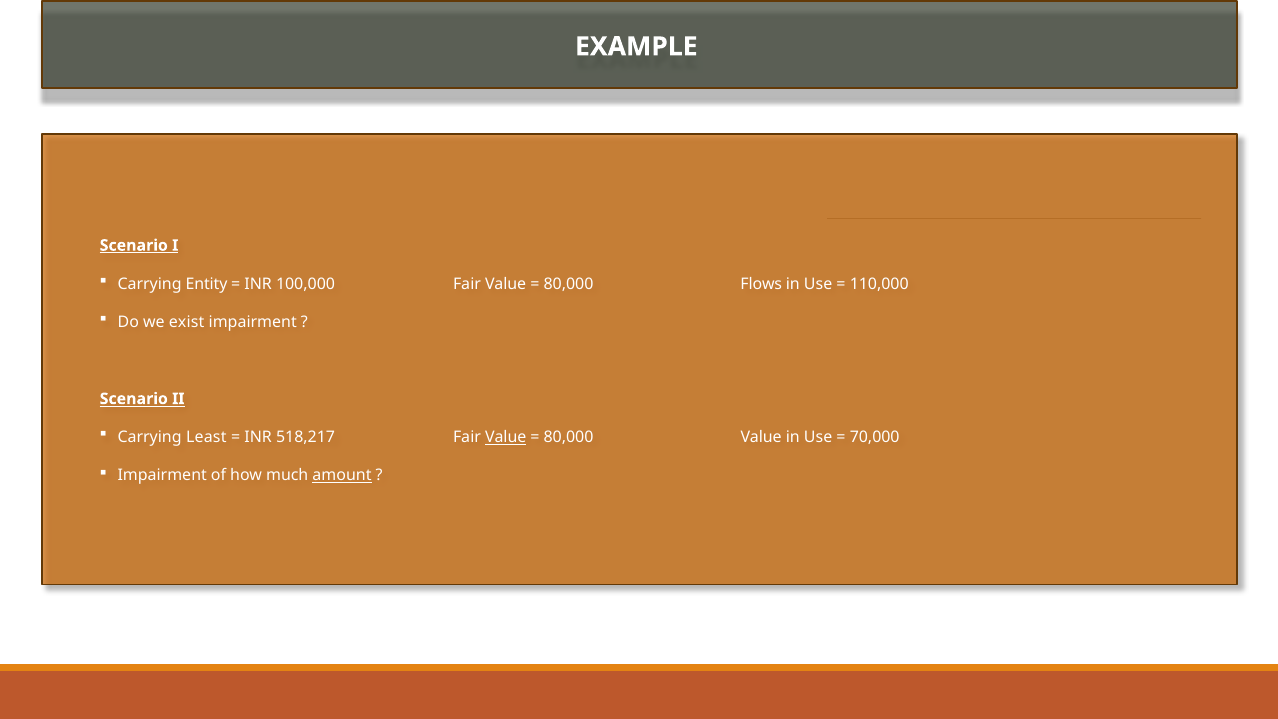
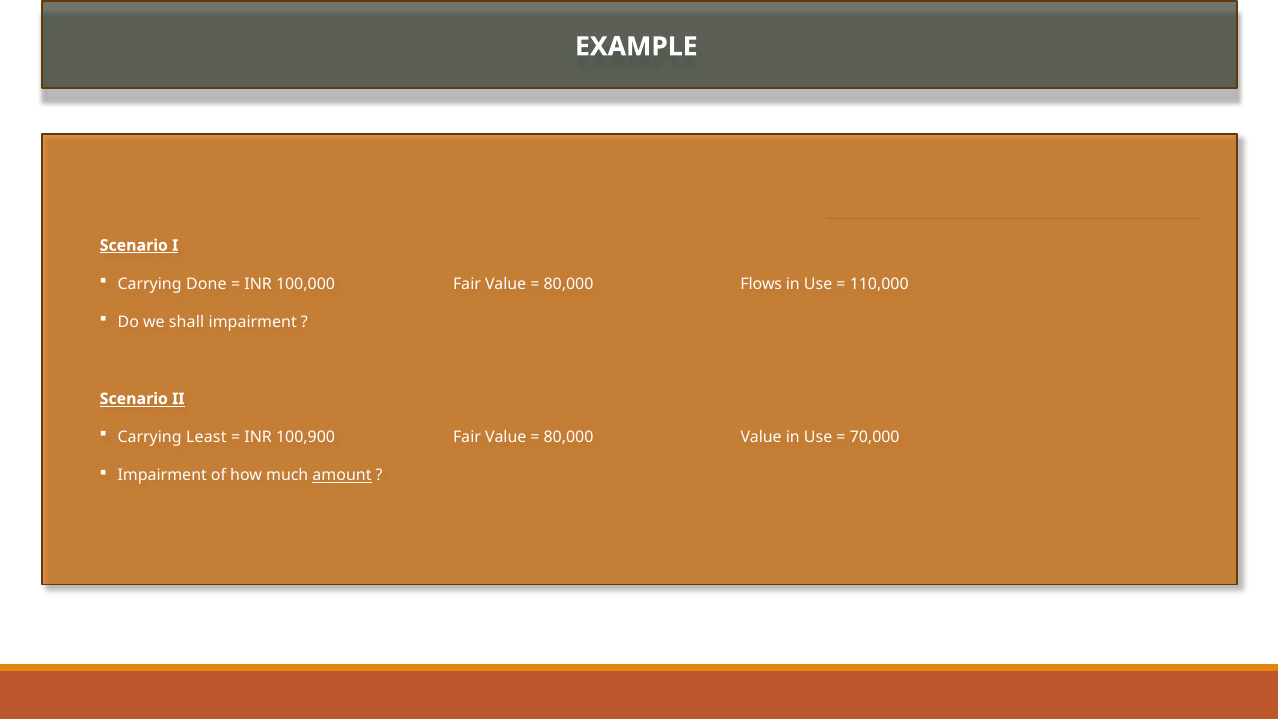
Entity: Entity -> Done (206, 284)
exist: exist -> shall (187, 322)
518,217: 518,217 -> 100,900 (306, 437)
Value underline: present -> none (506, 437)
